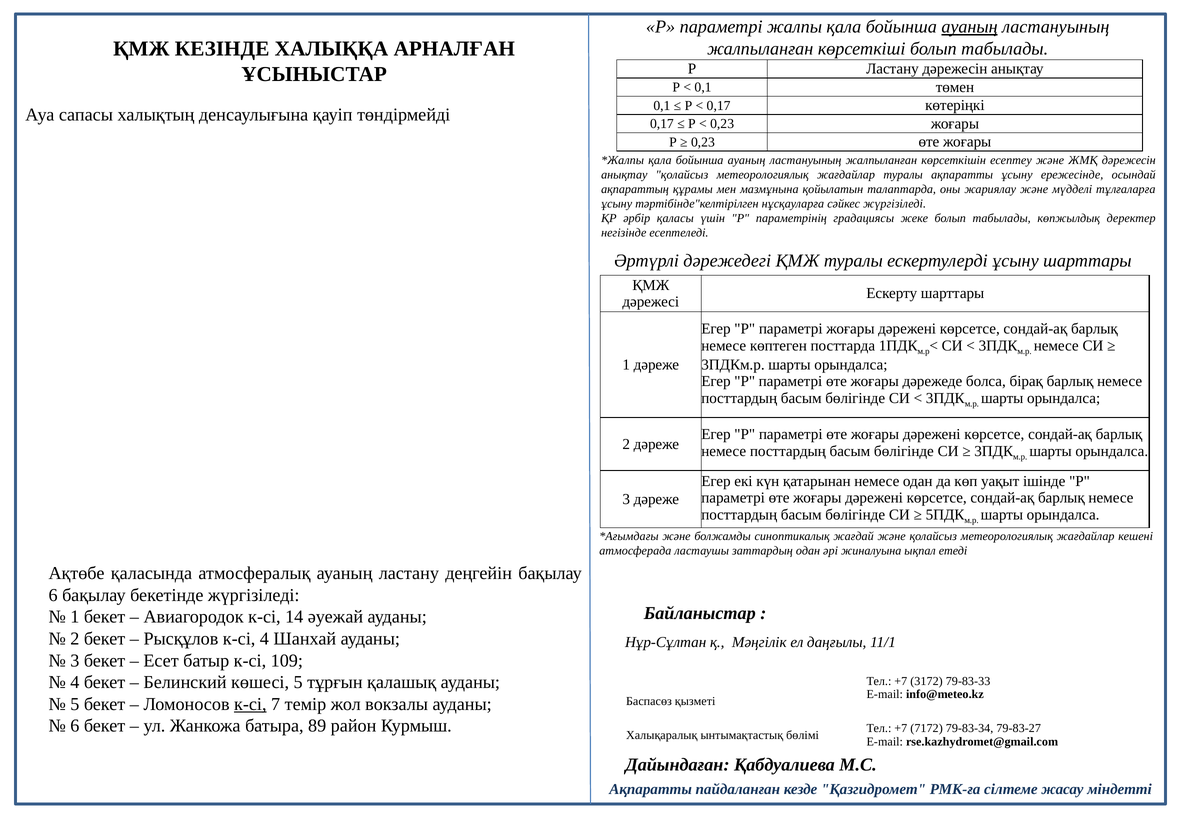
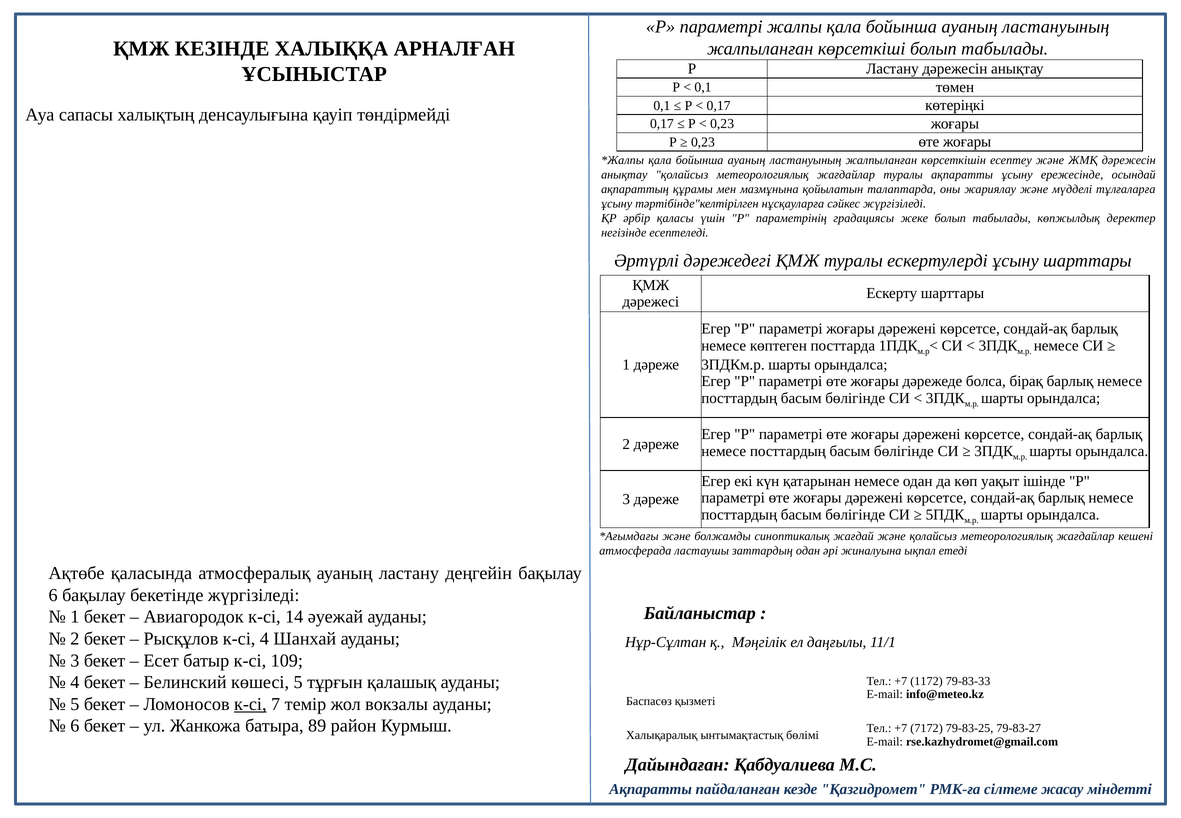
ауаның underline: present -> none (970, 27)
3172: 3172 -> 1172 (927, 681)
79-83-34: 79-83-34 -> 79-83-25 (970, 728)
